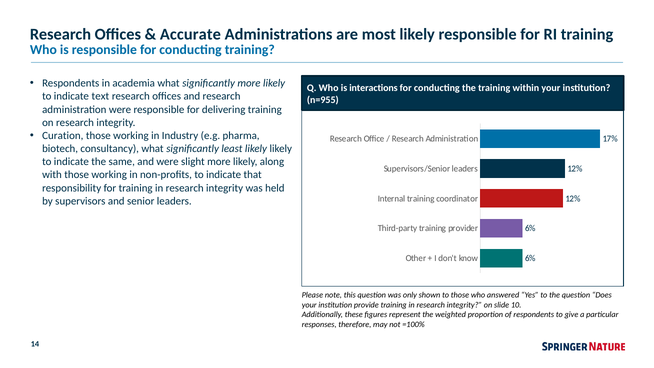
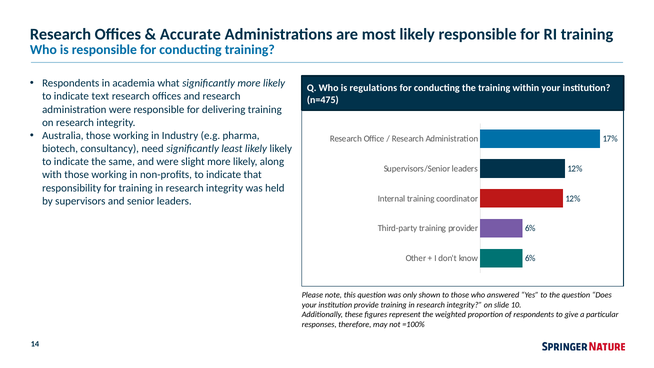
interactions: interactions -> regulations (373, 88)
n=955: n=955 -> n=475 (323, 100)
Curation: Curation -> Australia (63, 136)
consultancy what: what -> need (153, 149)
